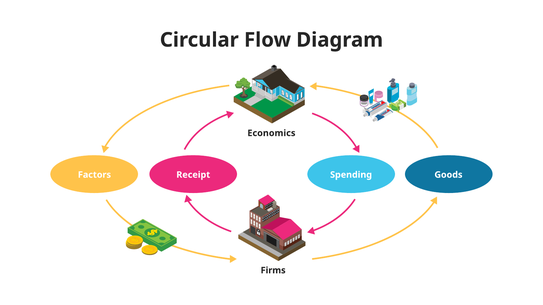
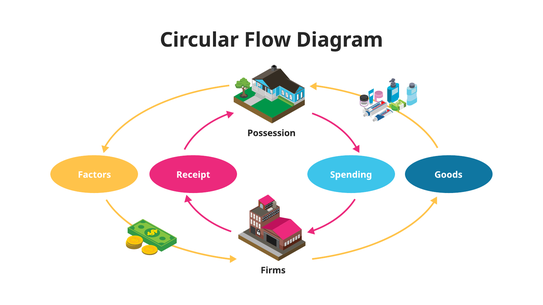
Economics: Economics -> Possession (271, 133)
